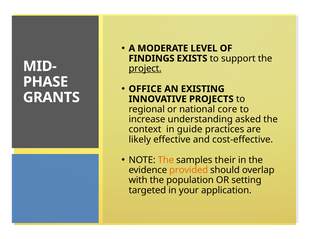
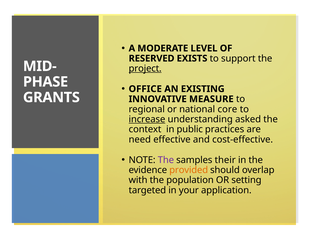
FINDINGS: FINDINGS -> RESERVED (152, 59)
PROJECTS: PROJECTS -> MEASURE (211, 99)
increase underline: none -> present (147, 120)
guide: guide -> public (190, 130)
likely: likely -> need (140, 140)
The colour: orange -> purple (166, 160)
